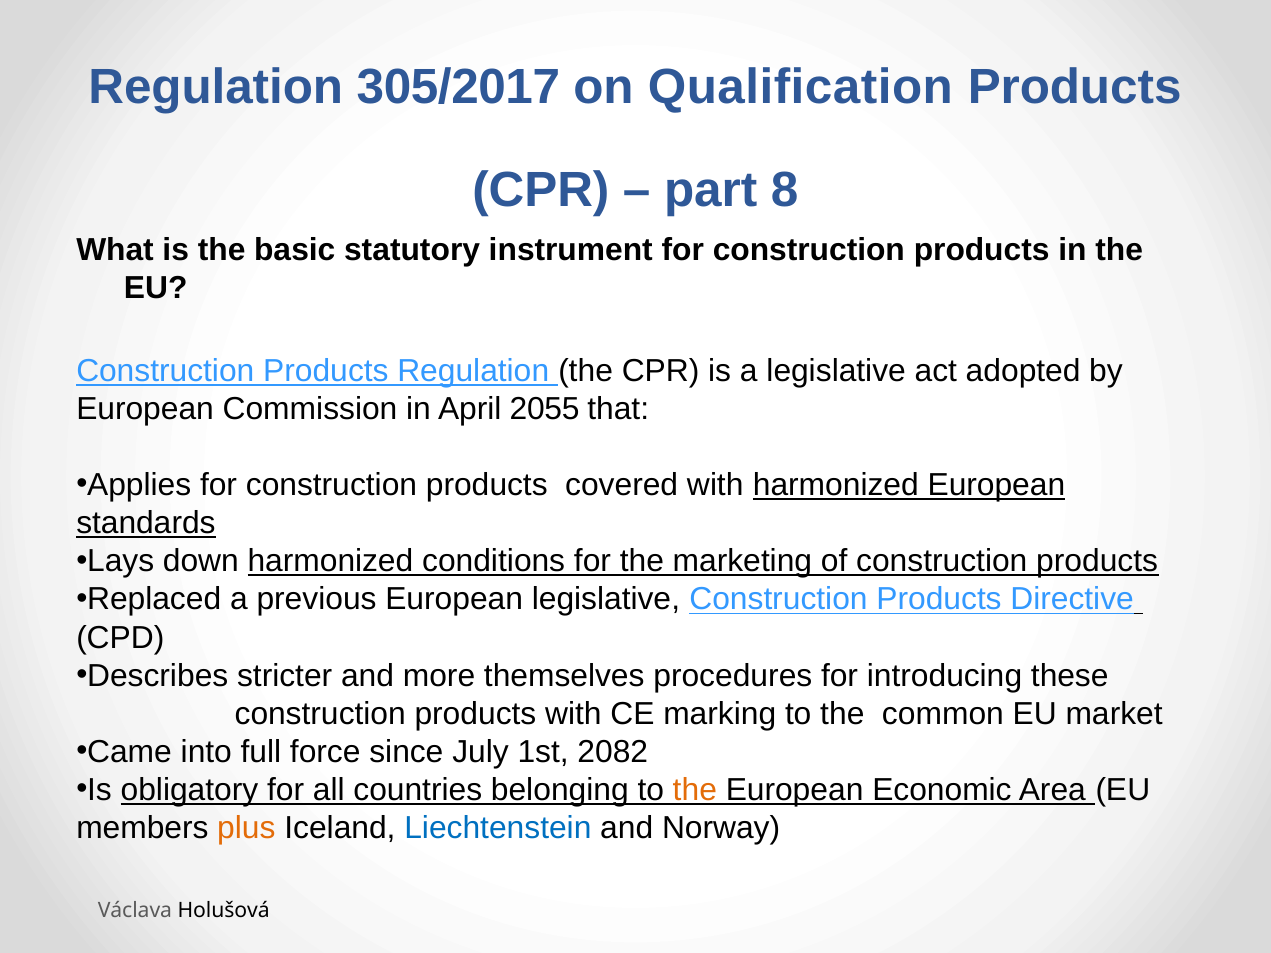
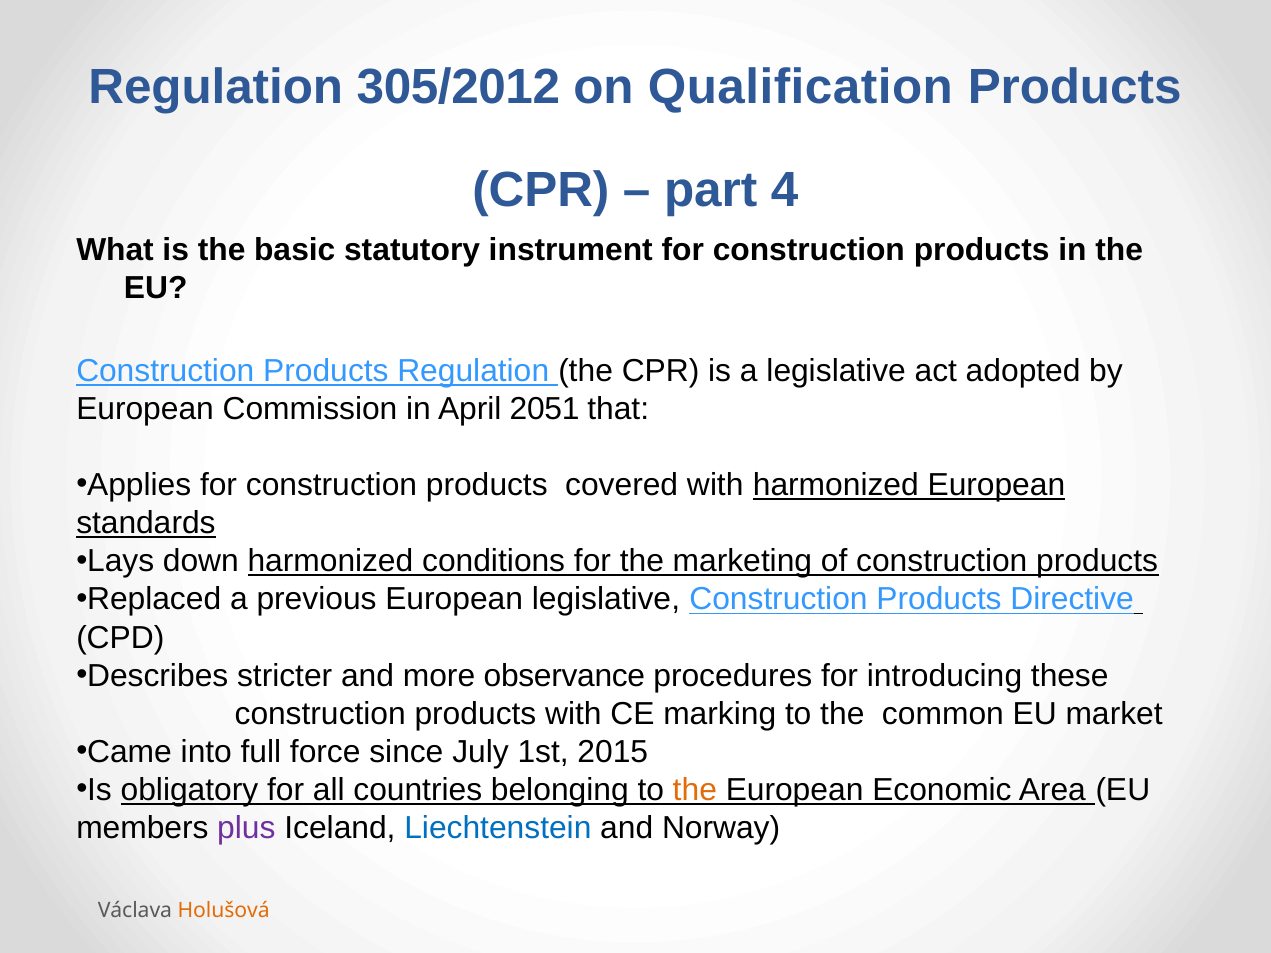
305/2017: 305/2017 -> 305/2012 (458, 87)
8: 8 -> 4 (785, 190)
2055: 2055 -> 2051 (545, 409)
themselves: themselves -> observance (564, 676)
2082: 2082 -> 2015 (613, 752)
plus colour: orange -> purple (246, 828)
Holušová colour: black -> orange (224, 910)
